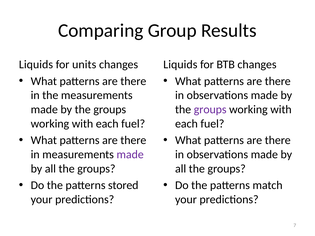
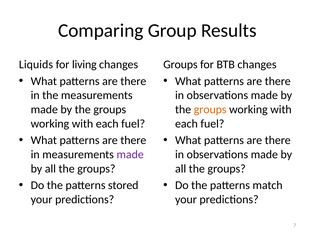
units: units -> living (84, 65)
Liquids: Liquids -> Groups (180, 65)
groups colour: purple -> orange (210, 110)
